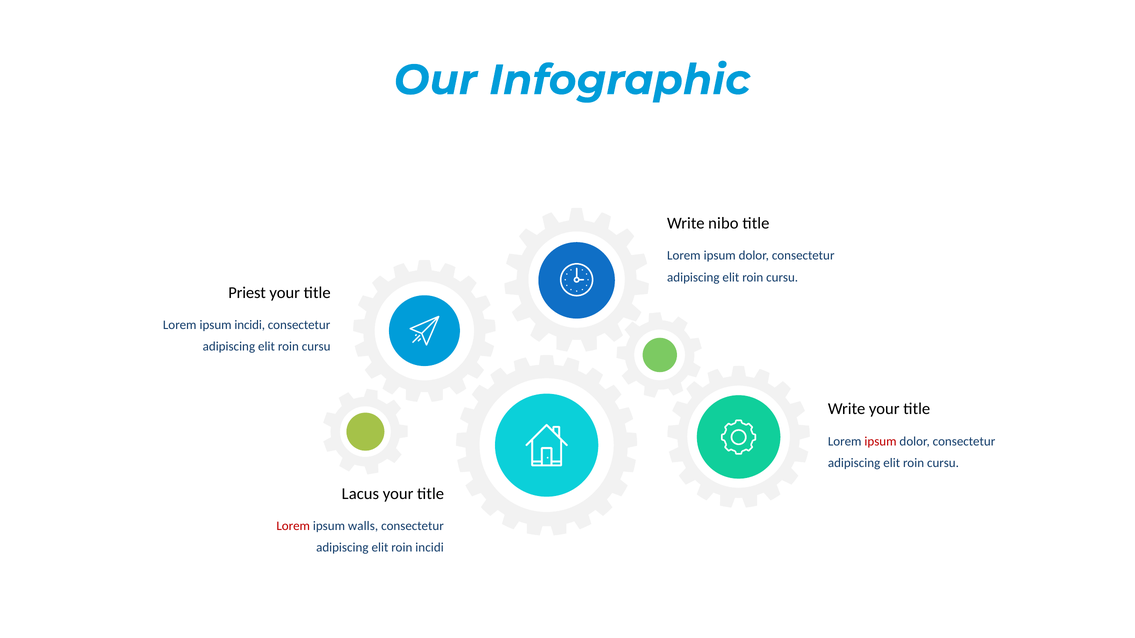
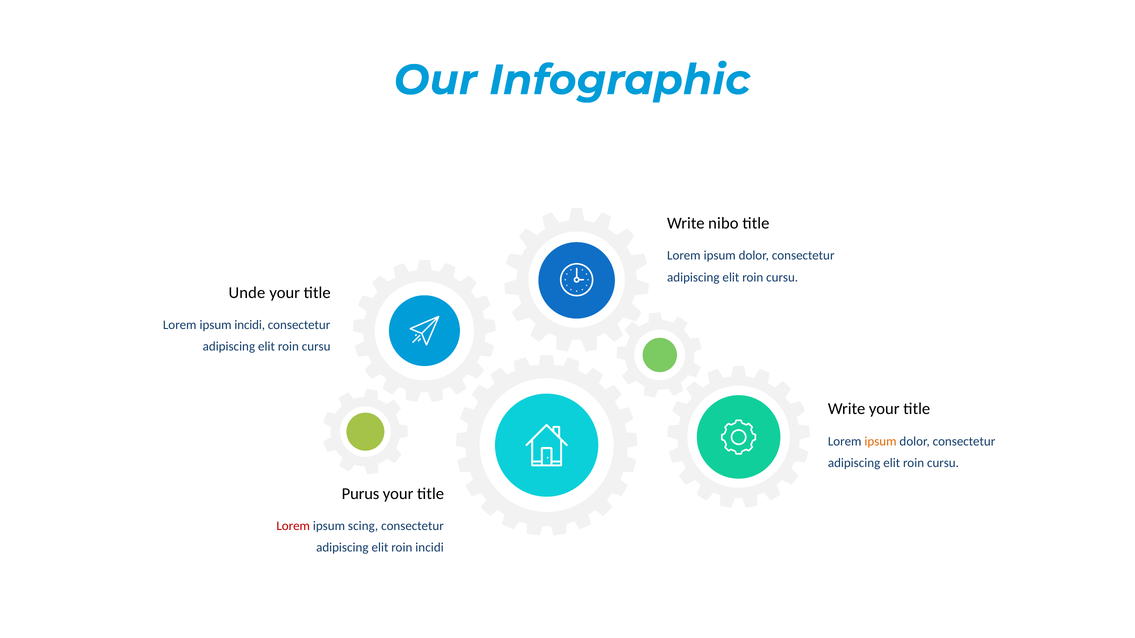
Priest: Priest -> Unde (247, 293)
ipsum colour: red -> orange (881, 442)
Lacus: Lacus -> Purus (361, 494)
walls: walls -> scing (363, 526)
